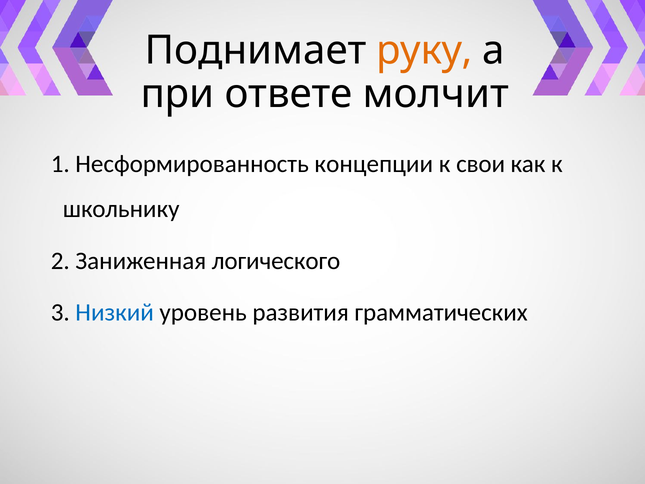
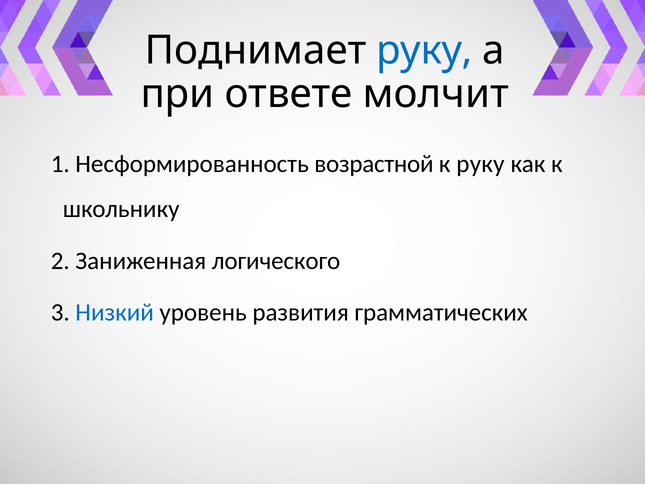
руку colour: orange -> blue (424, 50)
концепции: концепции -> возрастной (374, 164)
к свои: свои -> руку (480, 164)
